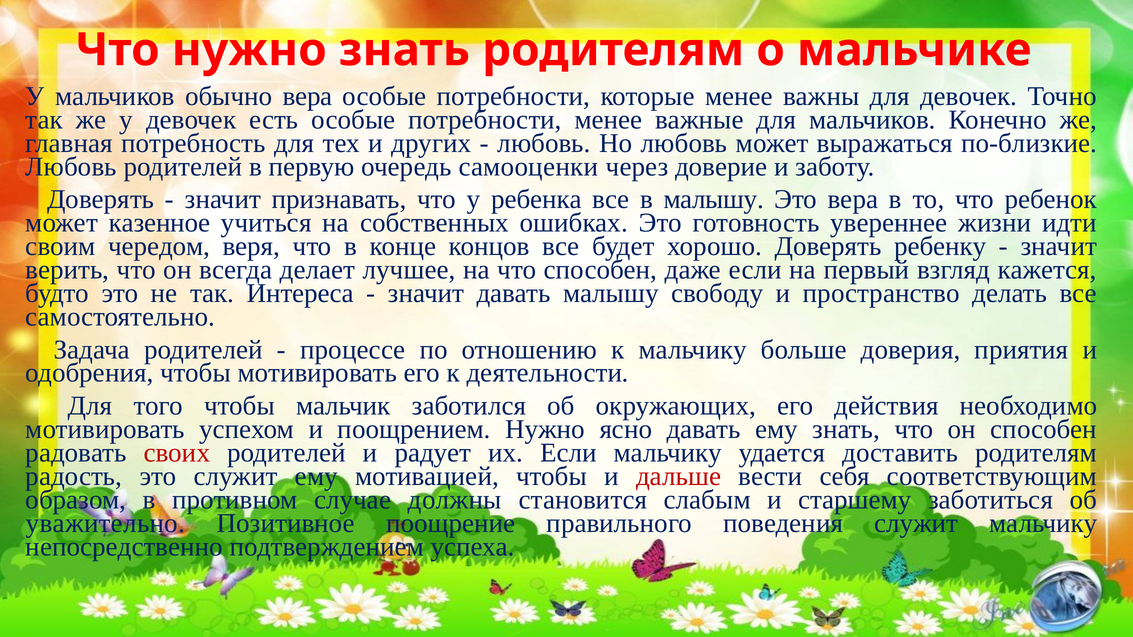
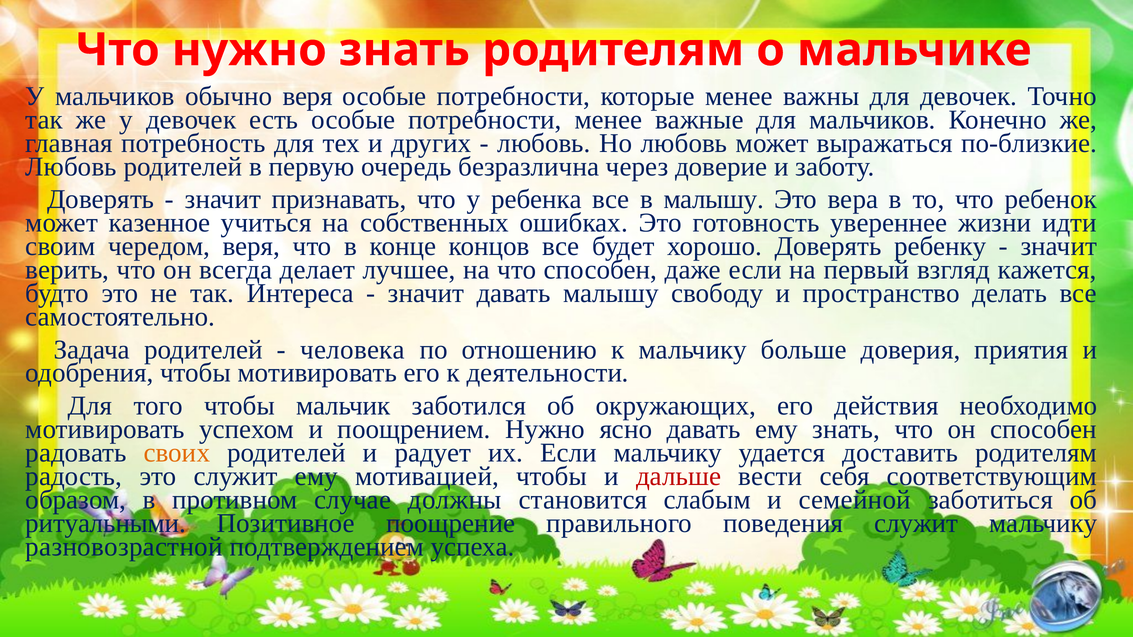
обычно вера: вера -> веря (308, 96)
самооценки: самооценки -> безразлична (529, 167)
процессе: процессе -> человека (353, 350)
своих colour: red -> orange (177, 453)
старшему: старшему -> семейной (855, 500)
уважительно: уважительно -> ритуальными (106, 523)
непосредственно: непосредственно -> разновозрастной (124, 547)
